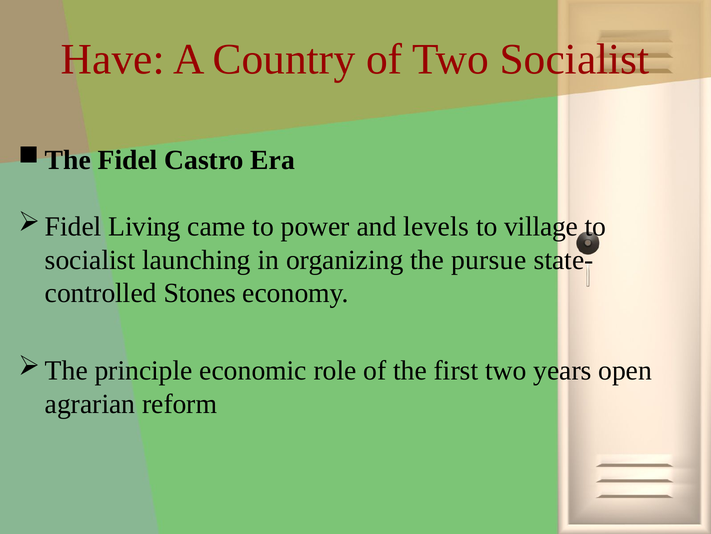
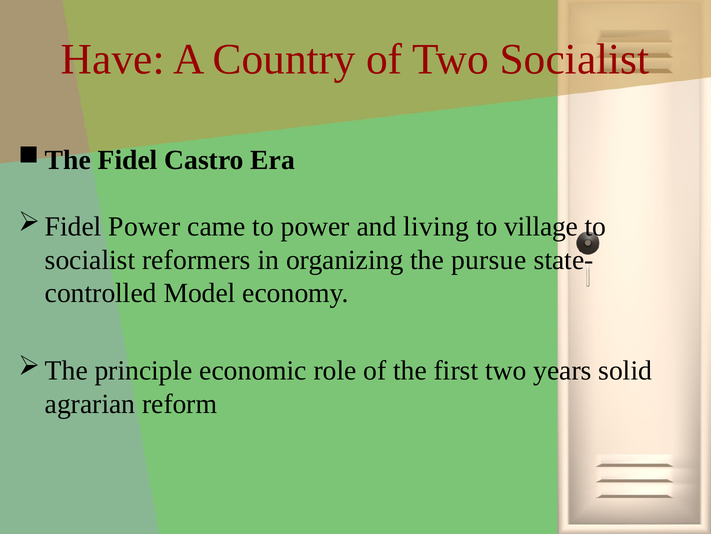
Living: Living -> Power (144, 226)
levels: levels -> living (436, 226)
launching: launching -> reformers (196, 260)
Stones: Stones -> Model (200, 293)
open: open -> solid (625, 370)
